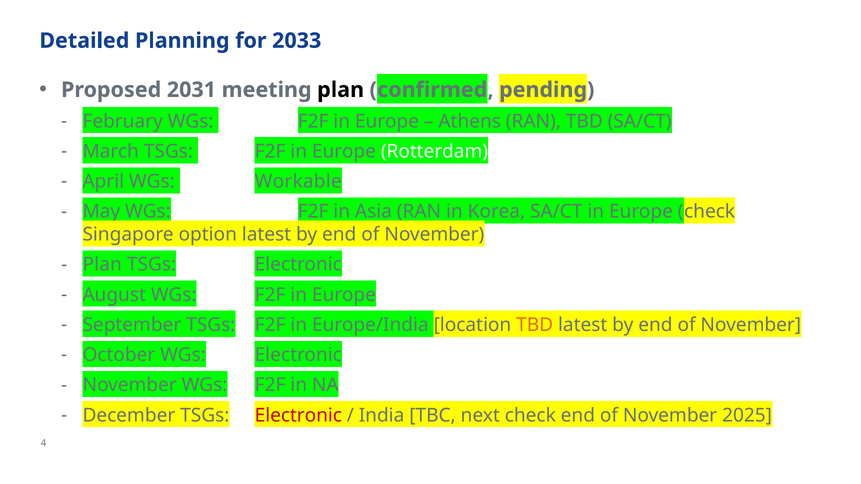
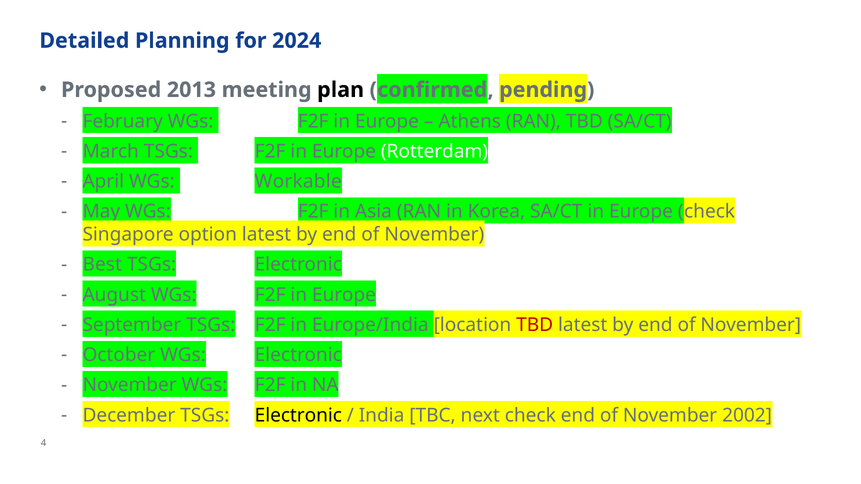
2033: 2033 -> 2024 (297, 41)
2031: 2031 -> 2013 (191, 90)
Plan: Plan -> Best (102, 265)
TBD colour: orange -> red (535, 325)
Electronic colour: red -> black (298, 415)
2025: 2025 -> 2002 (747, 415)
